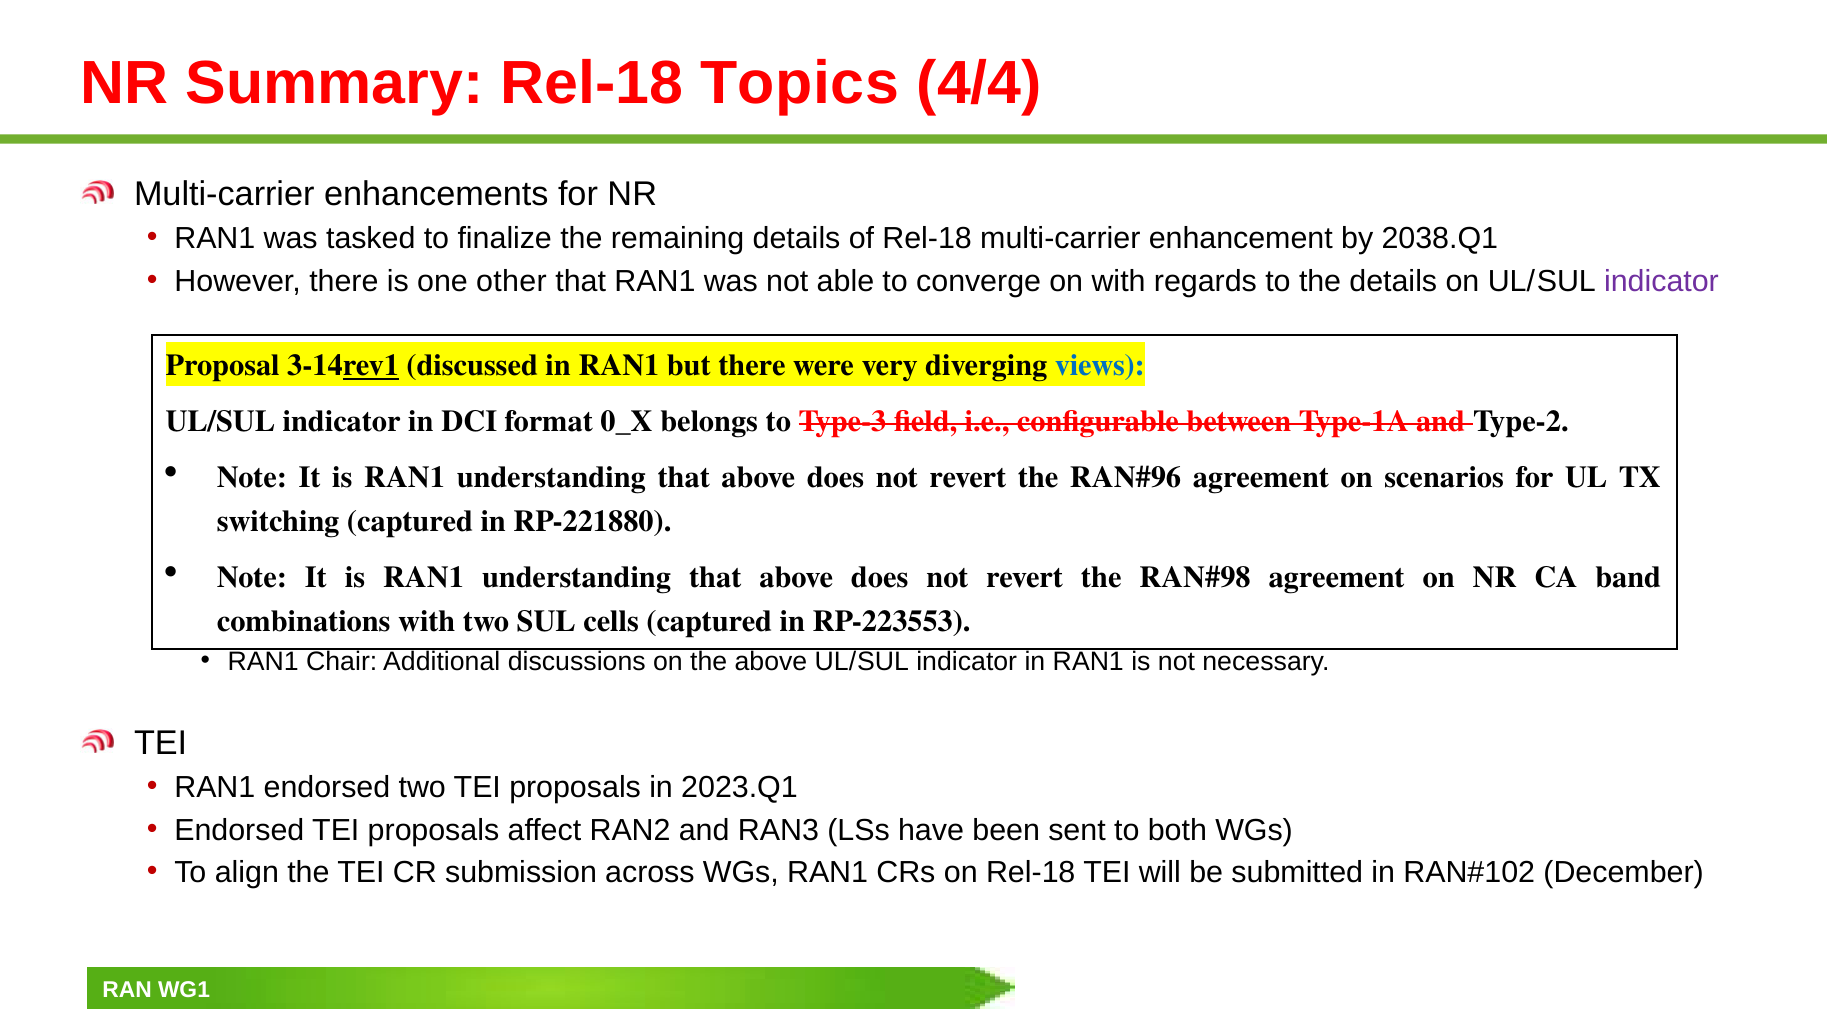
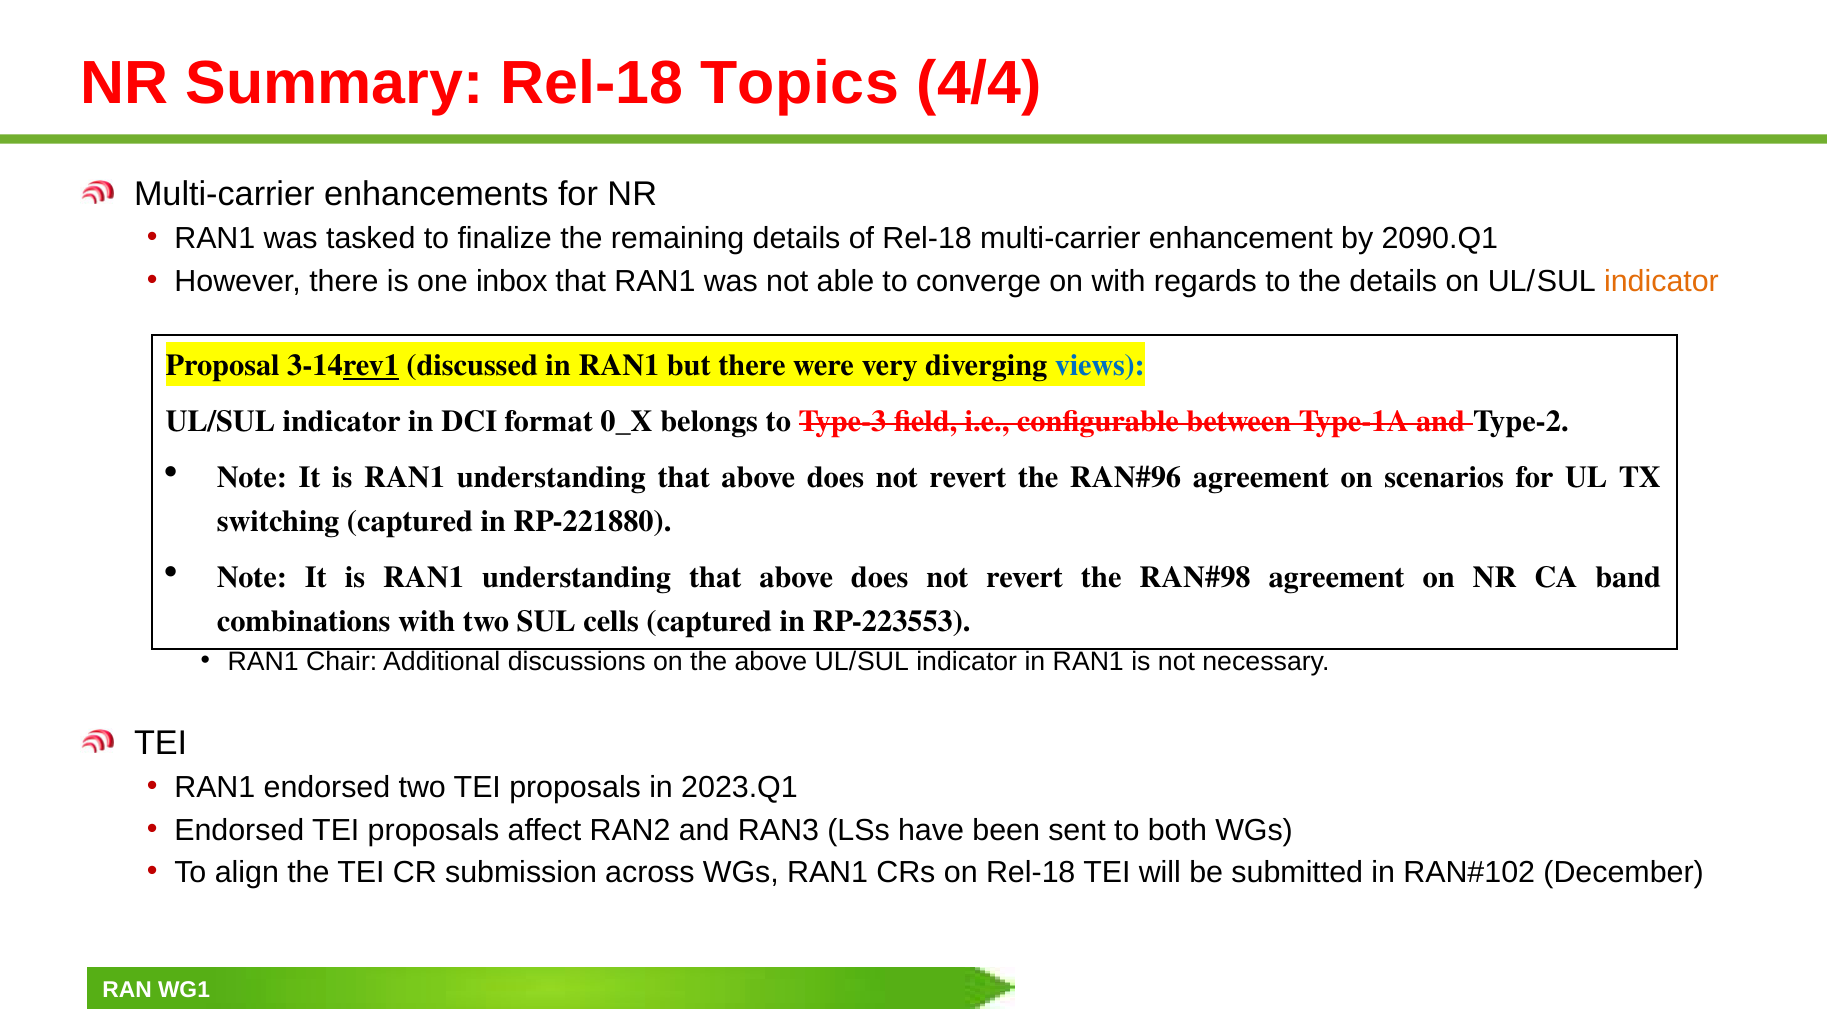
2038.Q1: 2038.Q1 -> 2090.Q1 (1440, 238)
other: other -> inbox (512, 281)
indicator colour: purple -> orange (1661, 281)
